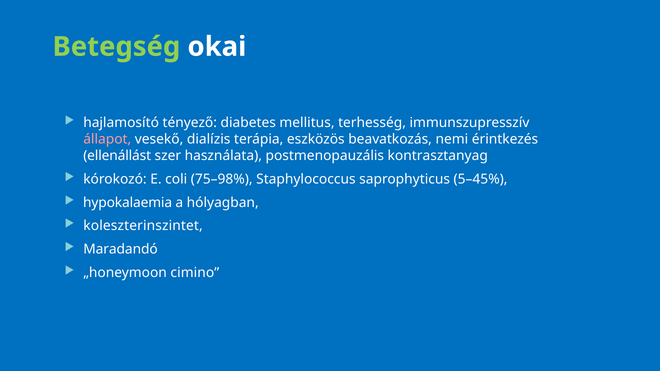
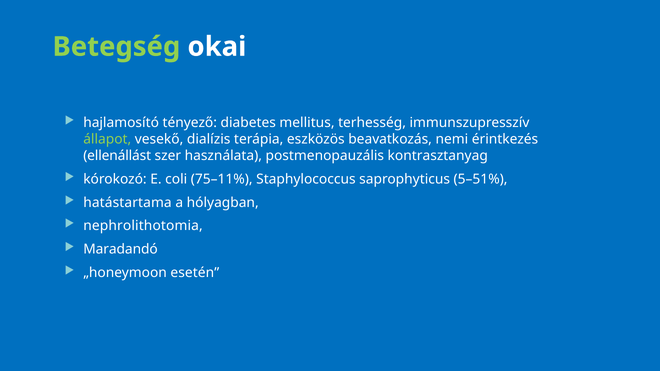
állapot colour: pink -> light green (107, 139)
75–98%: 75–98% -> 75–11% (222, 179)
5–45%: 5–45% -> 5–51% (481, 179)
hypokalaemia: hypokalaemia -> hatástartama (127, 203)
koleszterinszintet: koleszterinszintet -> nephrolithotomia (143, 226)
cimino: cimino -> esetén (195, 273)
